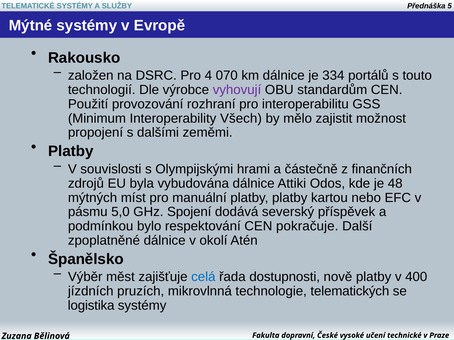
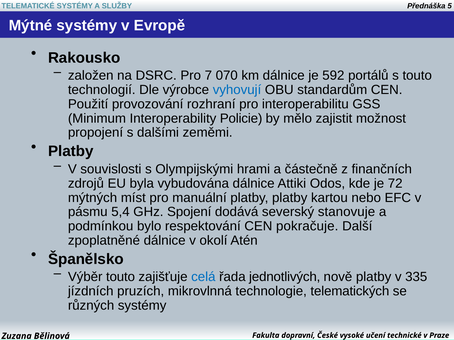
4: 4 -> 7 (208, 76)
334: 334 -> 592 (333, 76)
vyhovují colour: purple -> blue (237, 90)
Všech: Všech -> Policie (241, 118)
48: 48 -> 72 (395, 184)
5,0: 5,0 -> 5,4 (120, 212)
příspěvek: příspěvek -> stanovuje (346, 212)
Výběr měst: měst -> touto (121, 277)
dostupnosti: dostupnosti -> jednotlivých (285, 277)
400: 400 -> 335 (416, 277)
logistika: logistika -> různých (91, 306)
